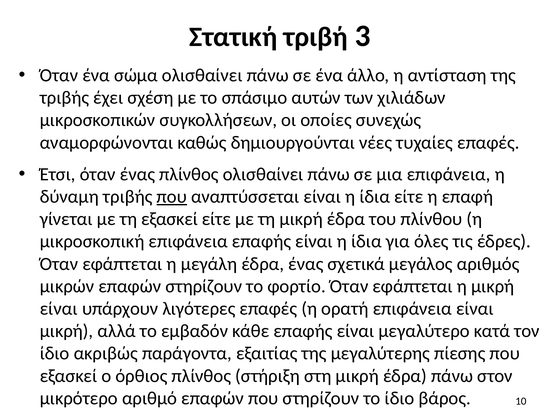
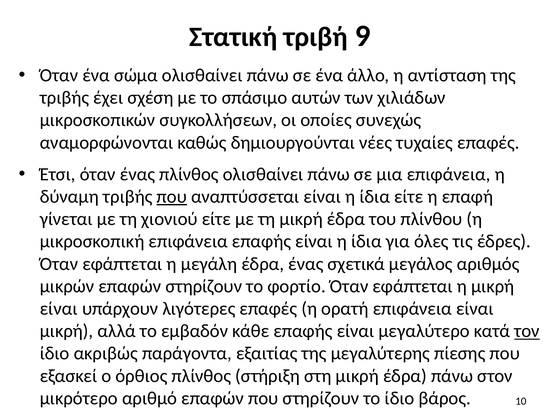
3: 3 -> 9 (363, 36)
τη εξασκεί: εξασκεί -> χιονιού (169, 219)
τον underline: none -> present (527, 331)
